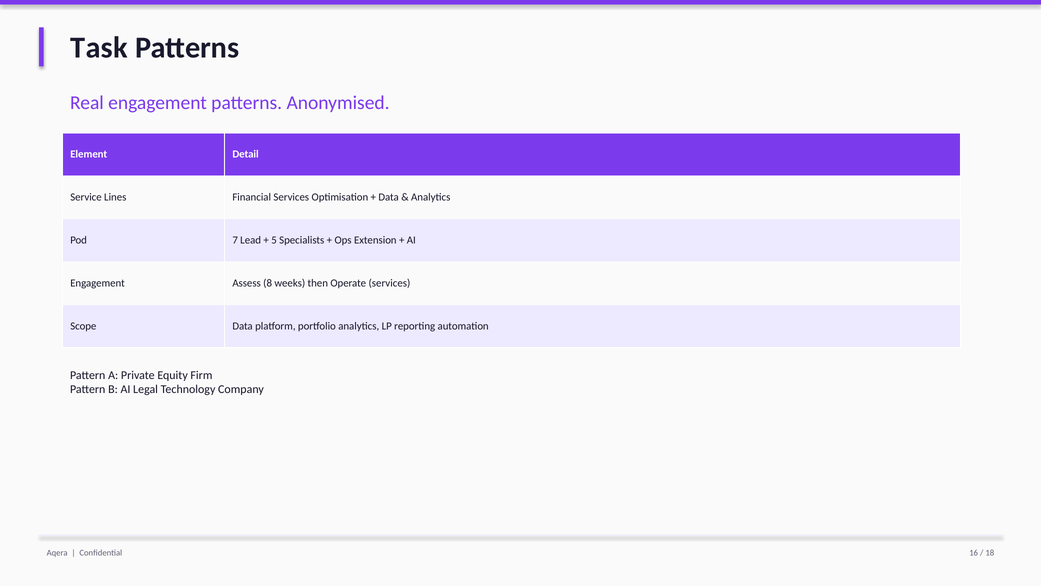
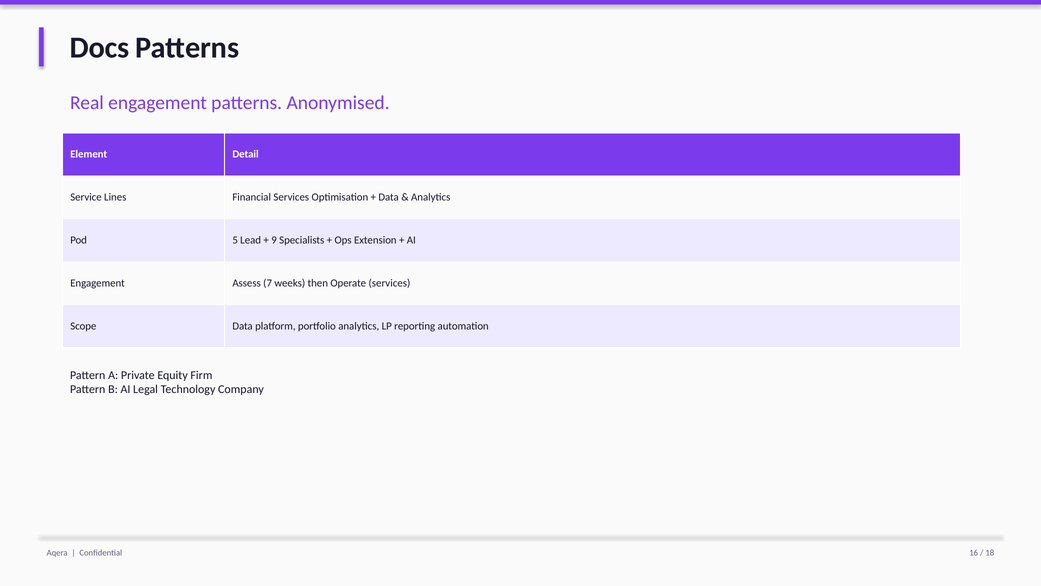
Task: Task -> Docs (99, 48)
7: 7 -> 5 (235, 240)
5: 5 -> 9 (274, 240)
8: 8 -> 7 (268, 283)
